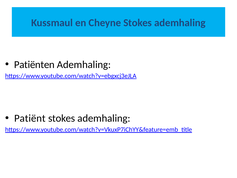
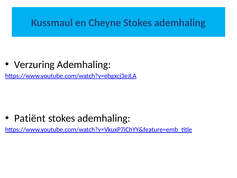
Patiënten: Patiënten -> Verzuring (34, 64)
